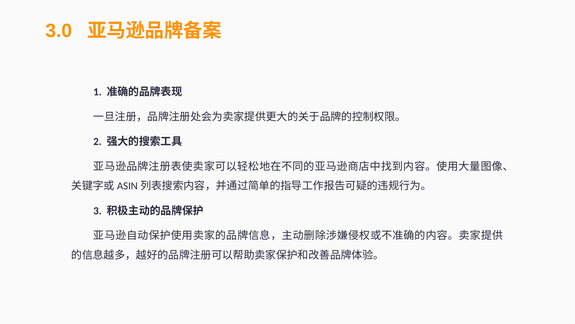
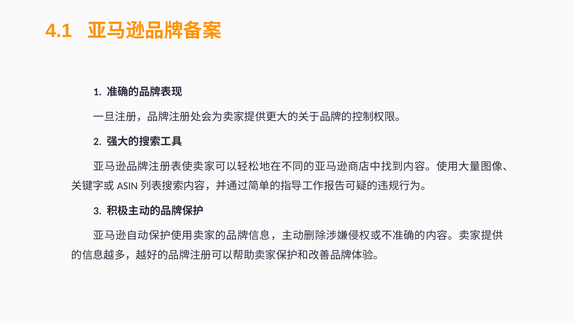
3.0: 3.0 -> 4.1 (59, 31)
